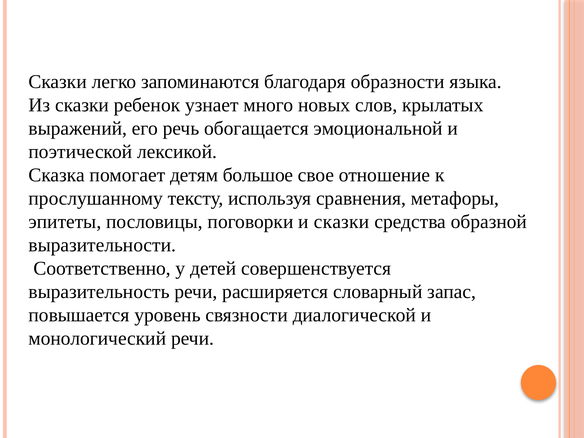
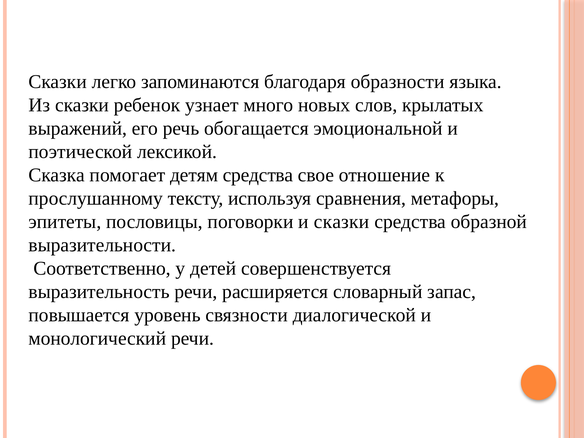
детям большое: большое -> средства (258, 175)
